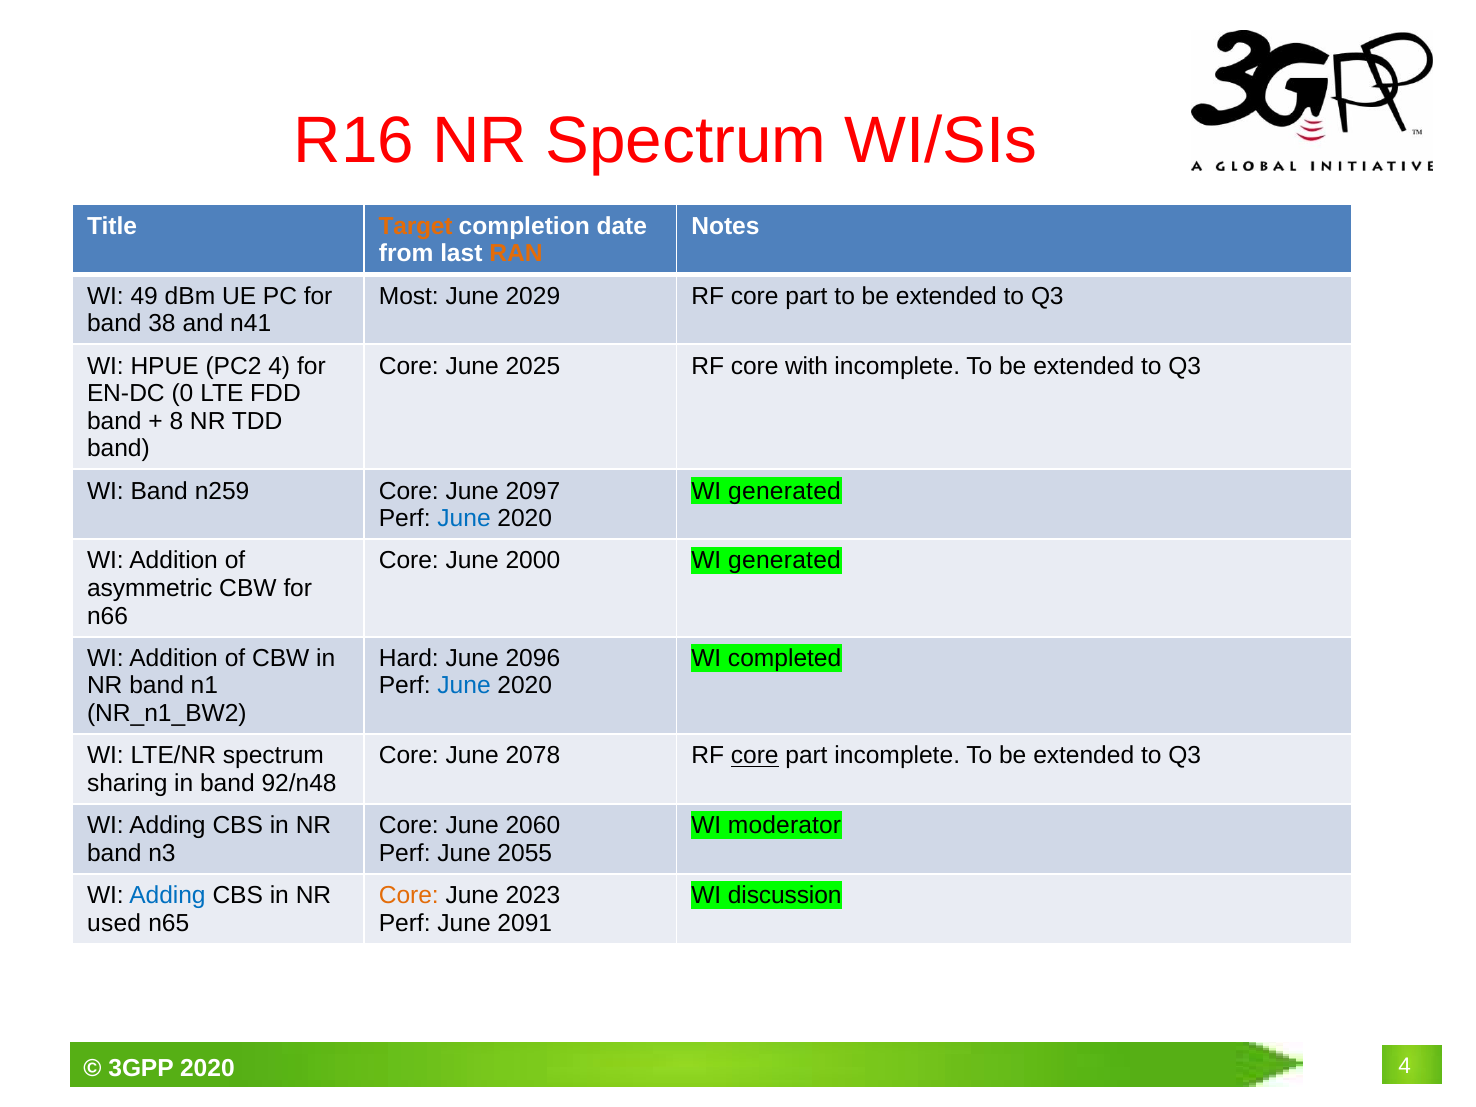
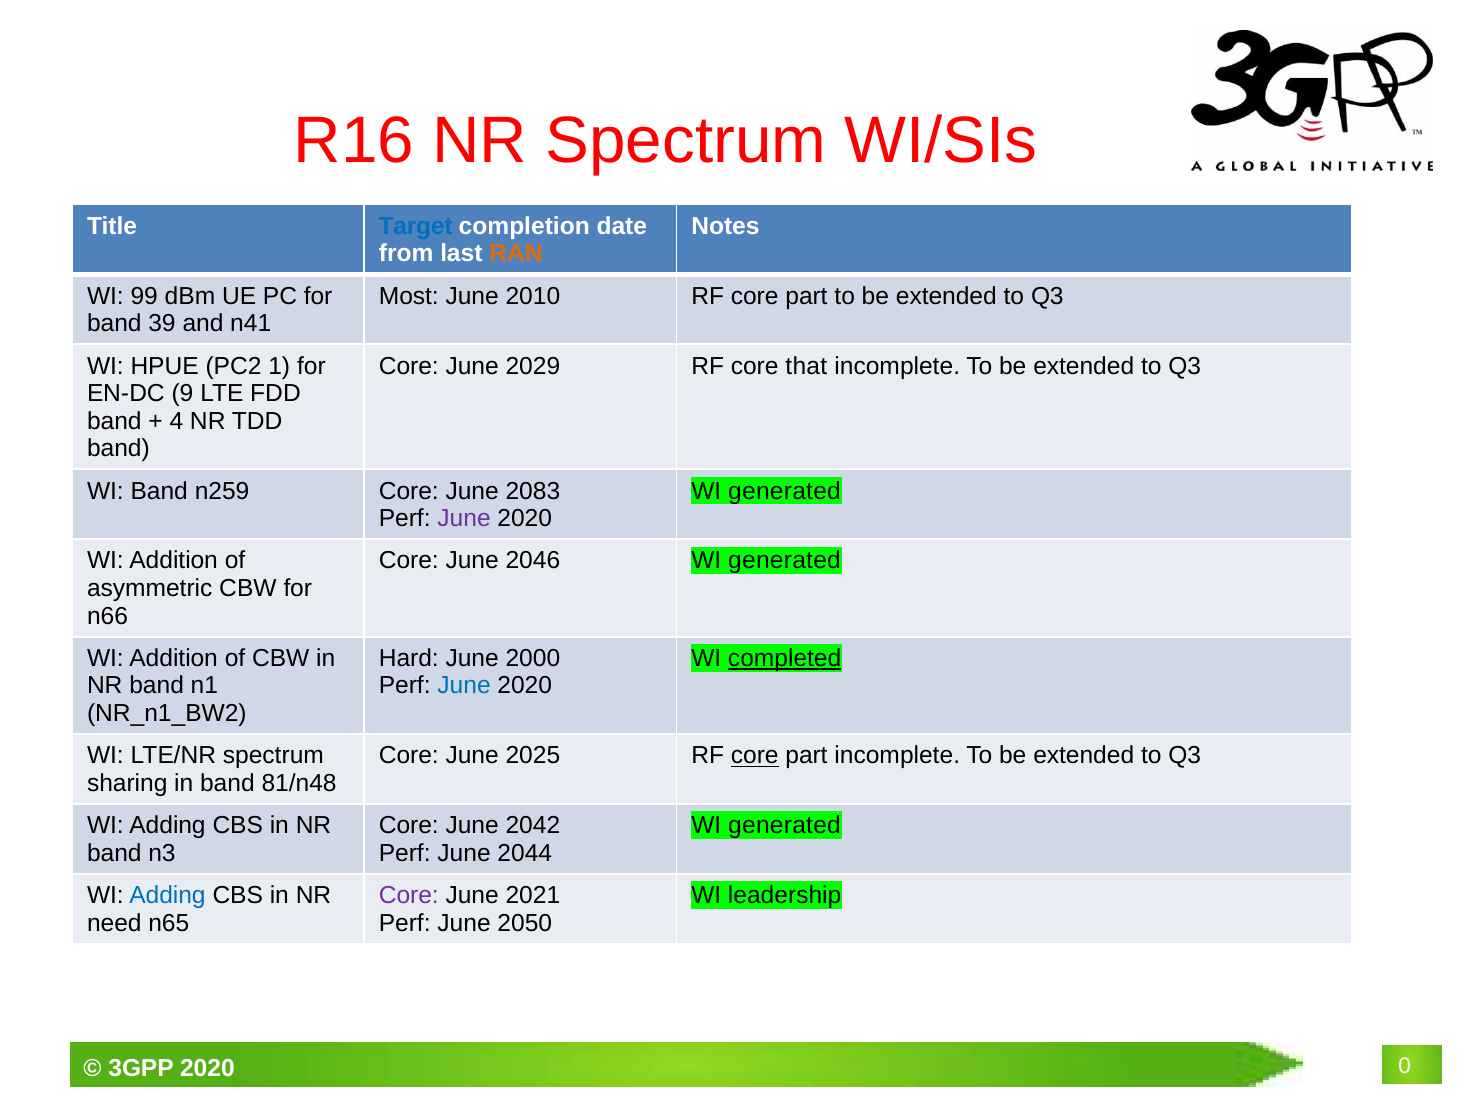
Target colour: orange -> blue (416, 226)
49: 49 -> 99 (144, 296)
2029: 2029 -> 2010 (533, 296)
38: 38 -> 39 (162, 324)
PC2 4: 4 -> 1 (279, 366)
2025: 2025 -> 2029 (533, 366)
with: with -> that (806, 366)
EN-DC 0: 0 -> 9 (182, 393)
8: 8 -> 4 (176, 421)
2097: 2097 -> 2083 (533, 491)
June colour: blue -> purple (464, 518)
2000: 2000 -> 2046 (533, 561)
2096: 2096 -> 2000 (533, 658)
completed underline: none -> present (785, 658)
2078: 2078 -> 2025 (533, 756)
92/n48: 92/n48 -> 81/n48 (299, 783)
2060: 2060 -> 2042 (533, 826)
moderator: moderator -> generated (785, 826)
2055: 2055 -> 2044 (525, 853)
Core colour: orange -> purple (409, 896)
2023: 2023 -> 2021 (533, 896)
discussion: discussion -> leadership (785, 896)
used: used -> need (114, 923)
2091: 2091 -> 2050 (525, 923)
4: 4 -> 0 (1405, 1066)
